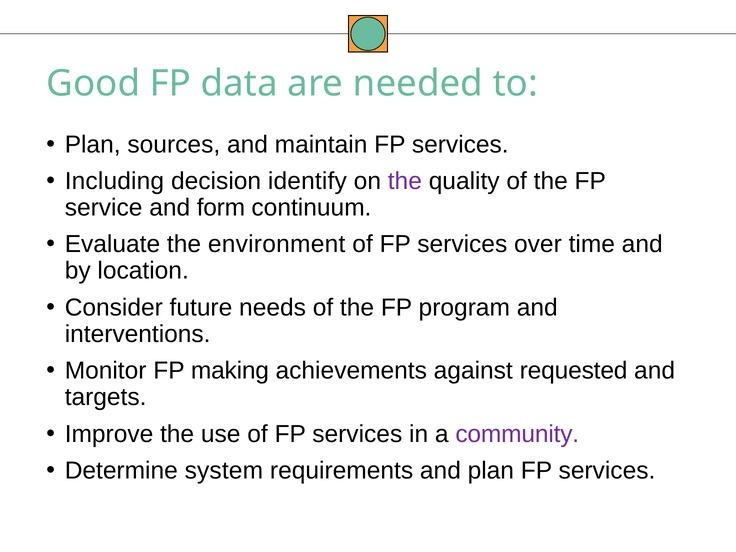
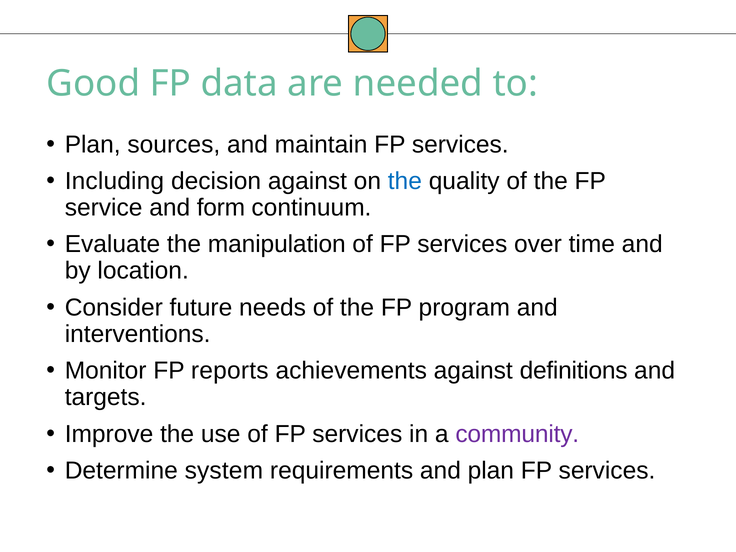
decision identify: identify -> against (307, 181)
the colour: purple -> blue (405, 181)
environment: environment -> manipulation (277, 244)
making: making -> reports (230, 371)
requested: requested -> definitions (574, 371)
